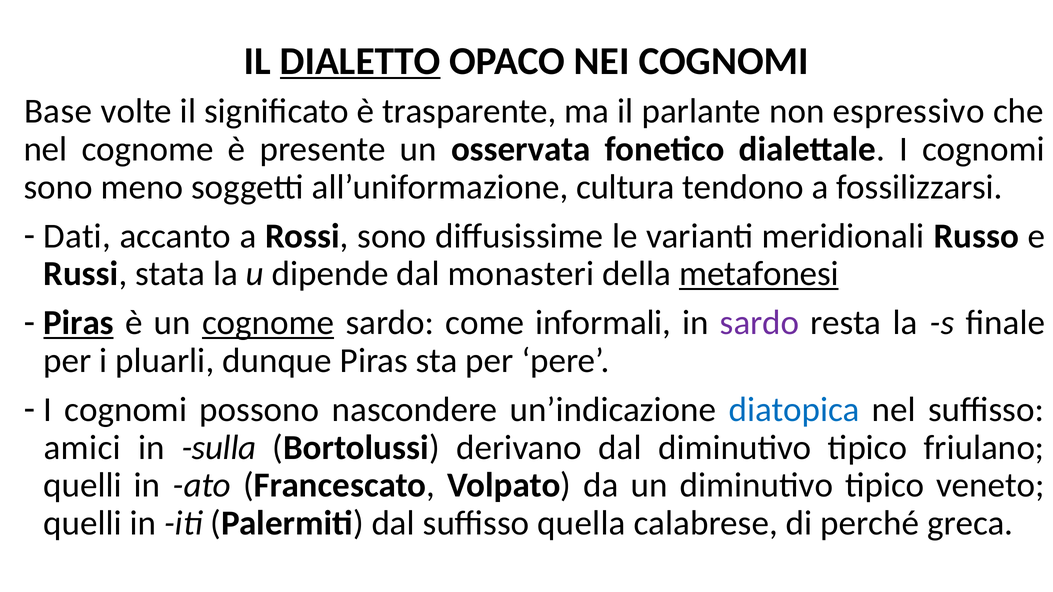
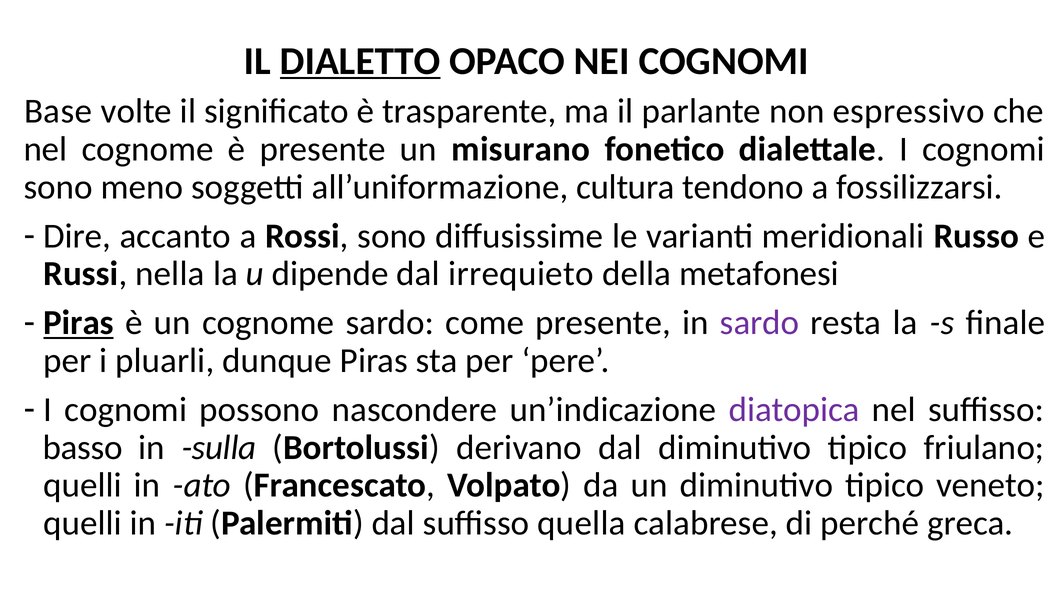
osservata: osservata -> misurano (521, 149)
Dati: Dati -> Dire (77, 236)
stata: stata -> nella (170, 274)
monasteri: monasteri -> irrequieto (521, 274)
metafonesi underline: present -> none (759, 274)
cognome underline: present -> none (268, 323)
come informali: informali -> presente (603, 323)
diatopica colour: blue -> purple (794, 410)
amici: amici -> basso (83, 448)
